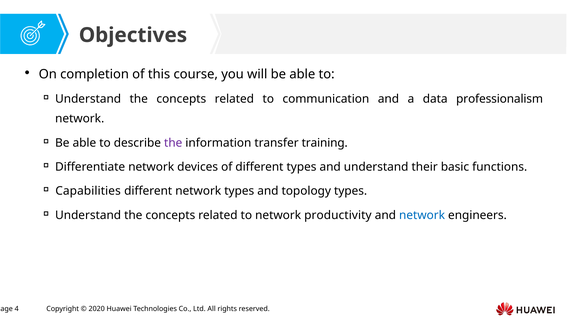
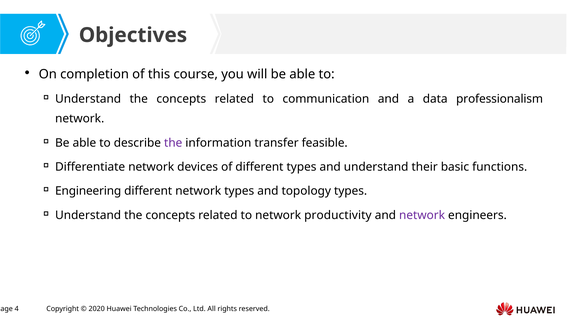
training: training -> feasible (325, 143)
Capabilities: Capabilities -> Engineering (88, 191)
network colour: blue -> purple (422, 215)
